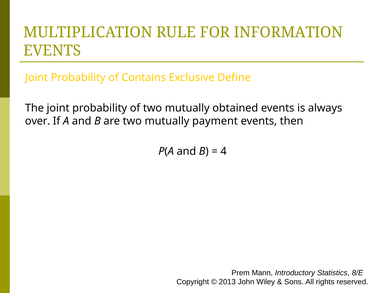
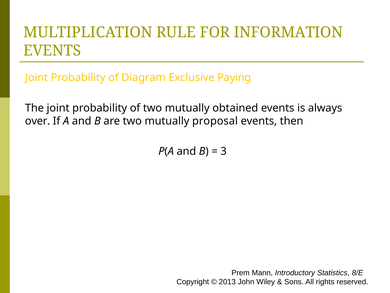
Contains: Contains -> Diagram (144, 77)
Define: Define -> Paying (234, 77)
payment: payment -> proposal (215, 121)
4: 4 -> 3 (224, 151)
